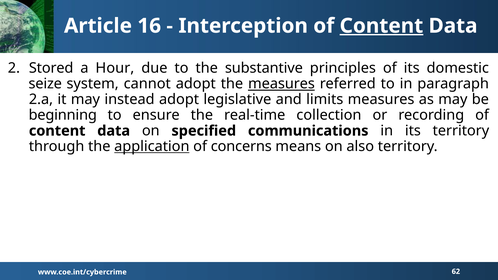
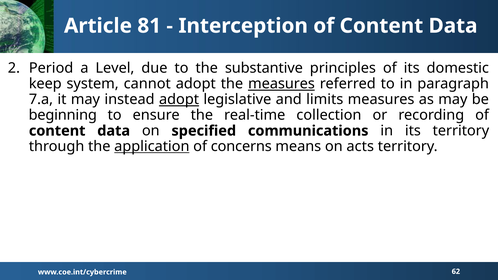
16: 16 -> 81 (149, 26)
Content underline: present -> none (381, 26)
Stored: Stored -> Period (51, 68)
Hour: Hour -> Level (115, 68)
seize: seize -> keep (45, 84)
2.a: 2.a -> 7.a (41, 100)
adopt underline: none -> present (179, 100)
also: also -> acts (360, 147)
